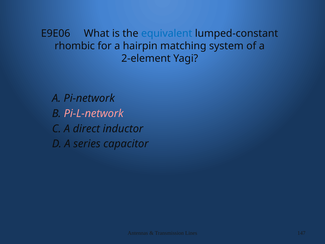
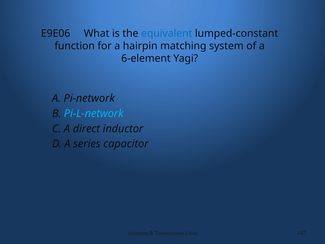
rhombic: rhombic -> function (75, 46)
2-element: 2-element -> 6-element (146, 58)
Pi-L-network colour: pink -> light blue (94, 113)
